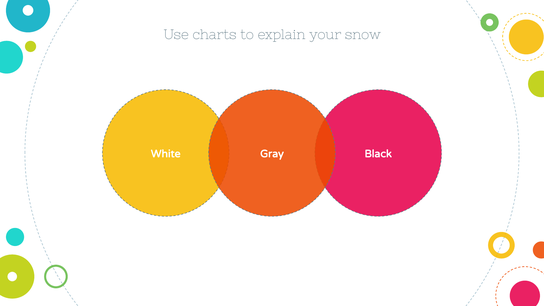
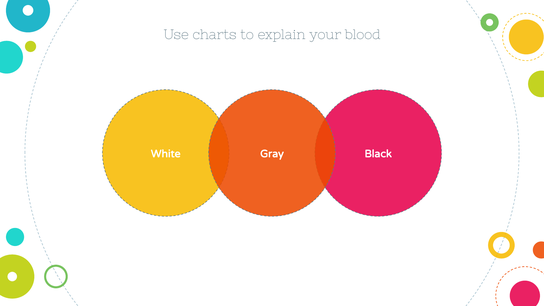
snow: snow -> blood (363, 35)
